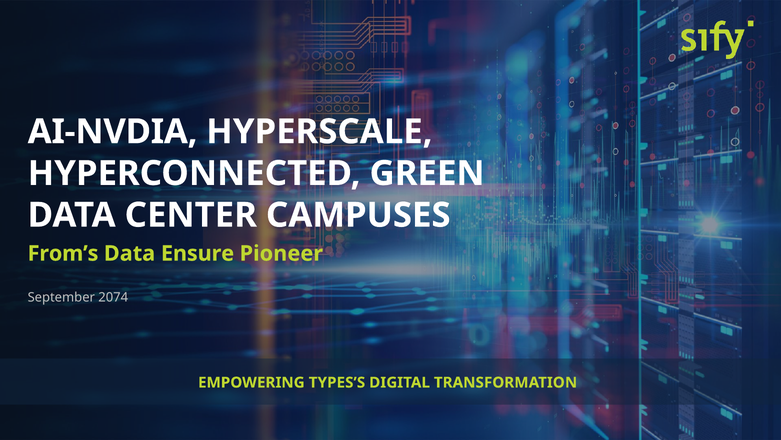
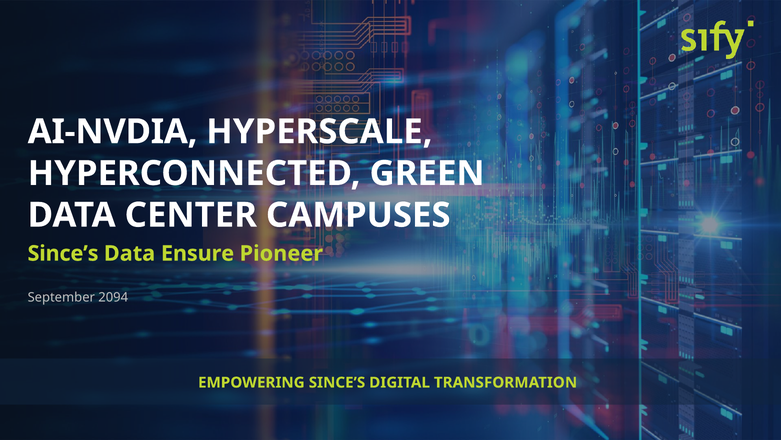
From’s: From’s -> Since’s (63, 253)
2074: 2074 -> 2094 (113, 297)
EMPOWERING TYPES’S: TYPES’S -> SINCE’S (337, 382)
